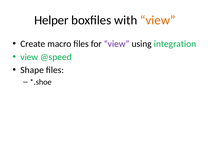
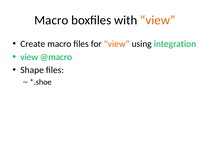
Helper: Helper -> Macro (51, 20)
view colour: purple -> orange (117, 44)
@speed: @speed -> @macro (56, 57)
